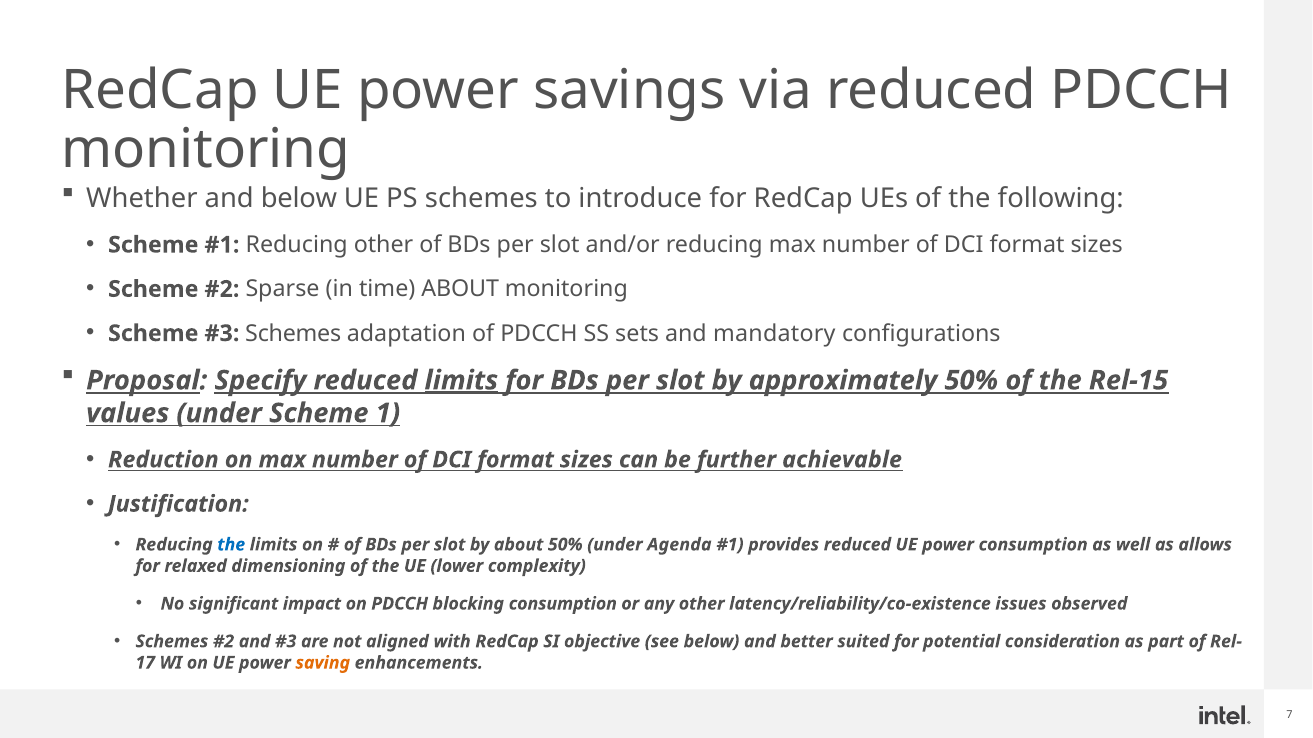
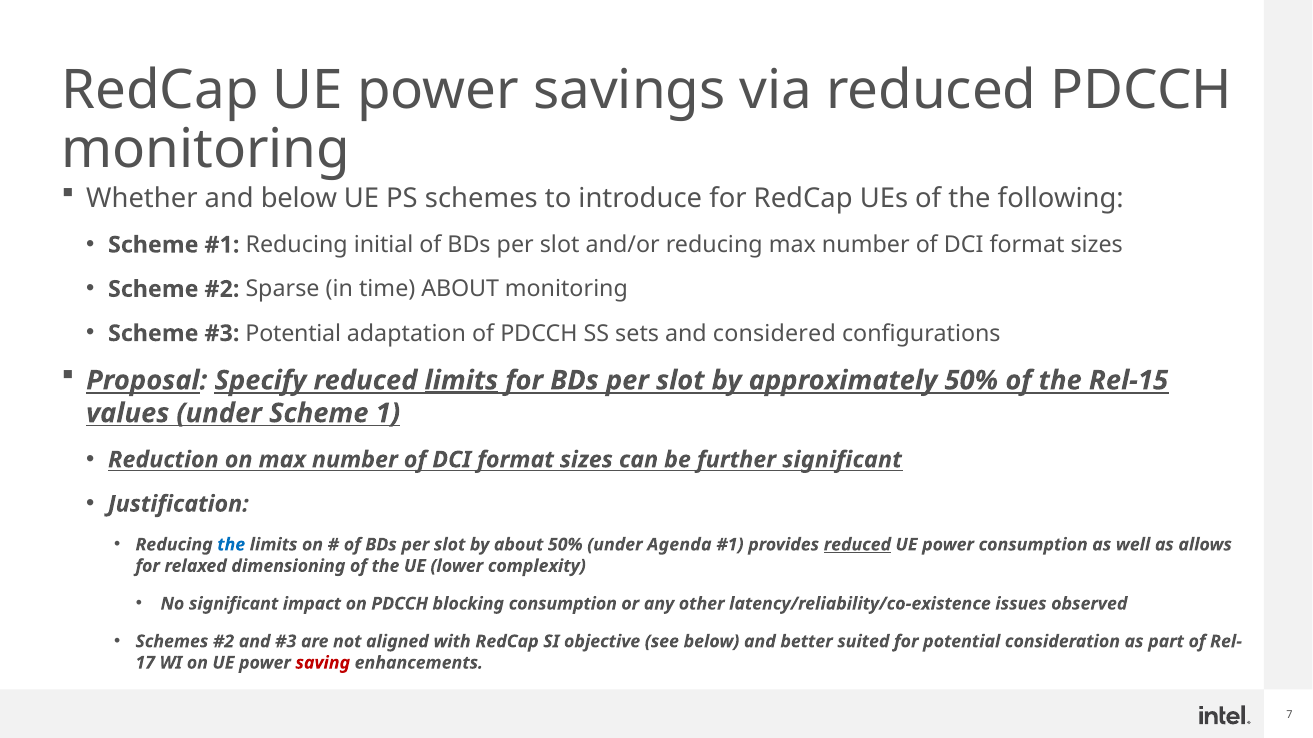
Reducing other: other -> initial (384, 245)
Schemes: Schemes -> Potential (293, 334)
mandatory: mandatory -> considered (774, 334)
further achievable: achievable -> significant (842, 460)
reduced underline: none -> present (857, 545)
saving colour: orange -> red (323, 663)
